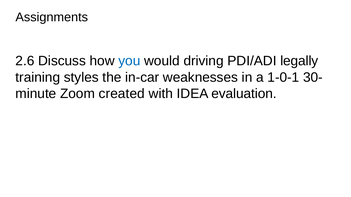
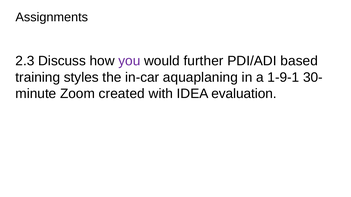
2.6: 2.6 -> 2.3 (25, 61)
you colour: blue -> purple (129, 61)
driving: driving -> further (204, 61)
legally: legally -> based (299, 61)
weaknesses: weaknesses -> aquaplaning (200, 78)
1-0-1: 1-0-1 -> 1-9-1 (283, 78)
